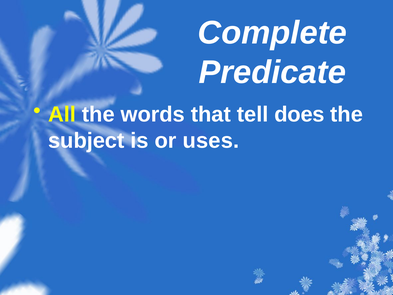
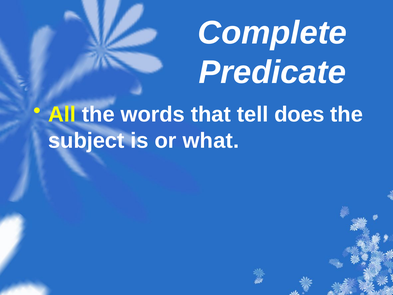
uses: uses -> what (211, 141)
